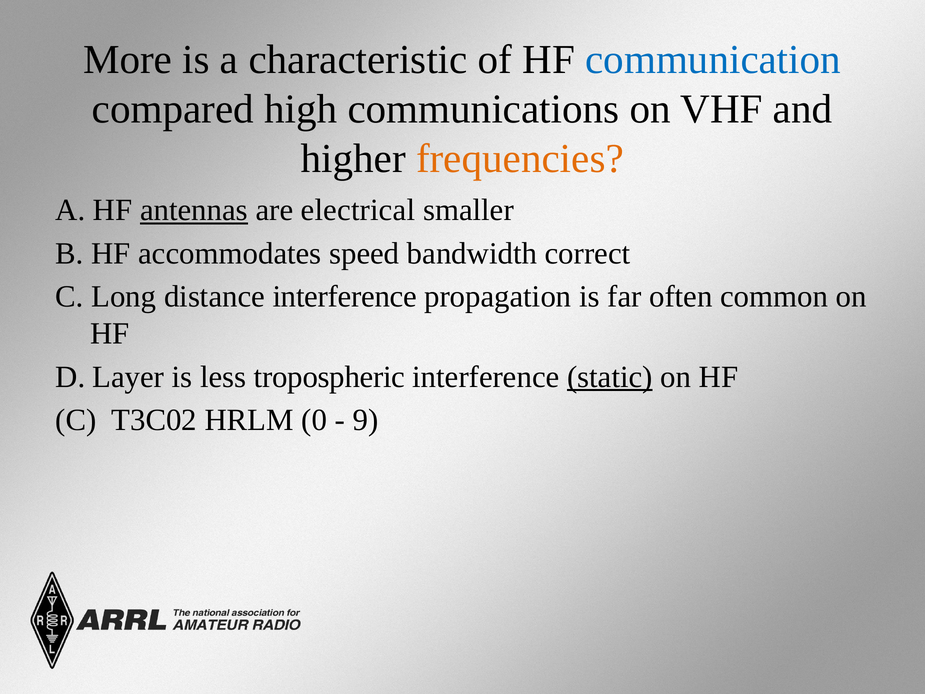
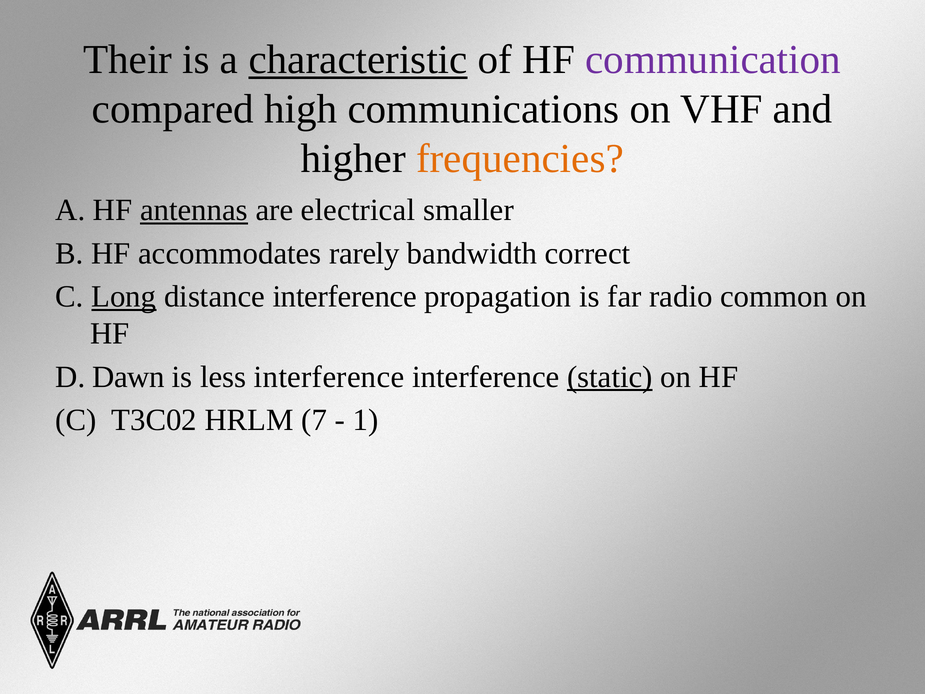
More: More -> Their (128, 60)
characteristic underline: none -> present (358, 60)
communication colour: blue -> purple (713, 60)
speed: speed -> rarely (364, 253)
Long underline: none -> present (124, 297)
often: often -> radio (681, 297)
Layer: Layer -> Dawn (128, 377)
less tropospheric: tropospheric -> interference (329, 377)
0: 0 -> 7 (314, 420)
9: 9 -> 1 (366, 420)
